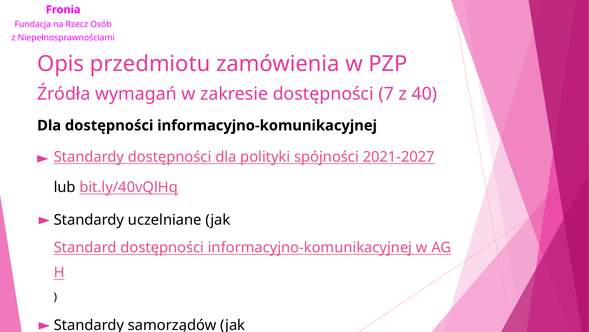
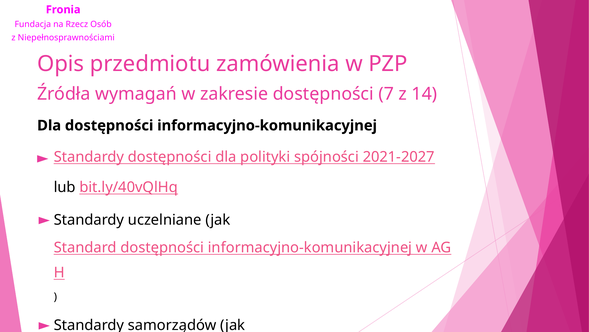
40: 40 -> 14 (424, 94)
